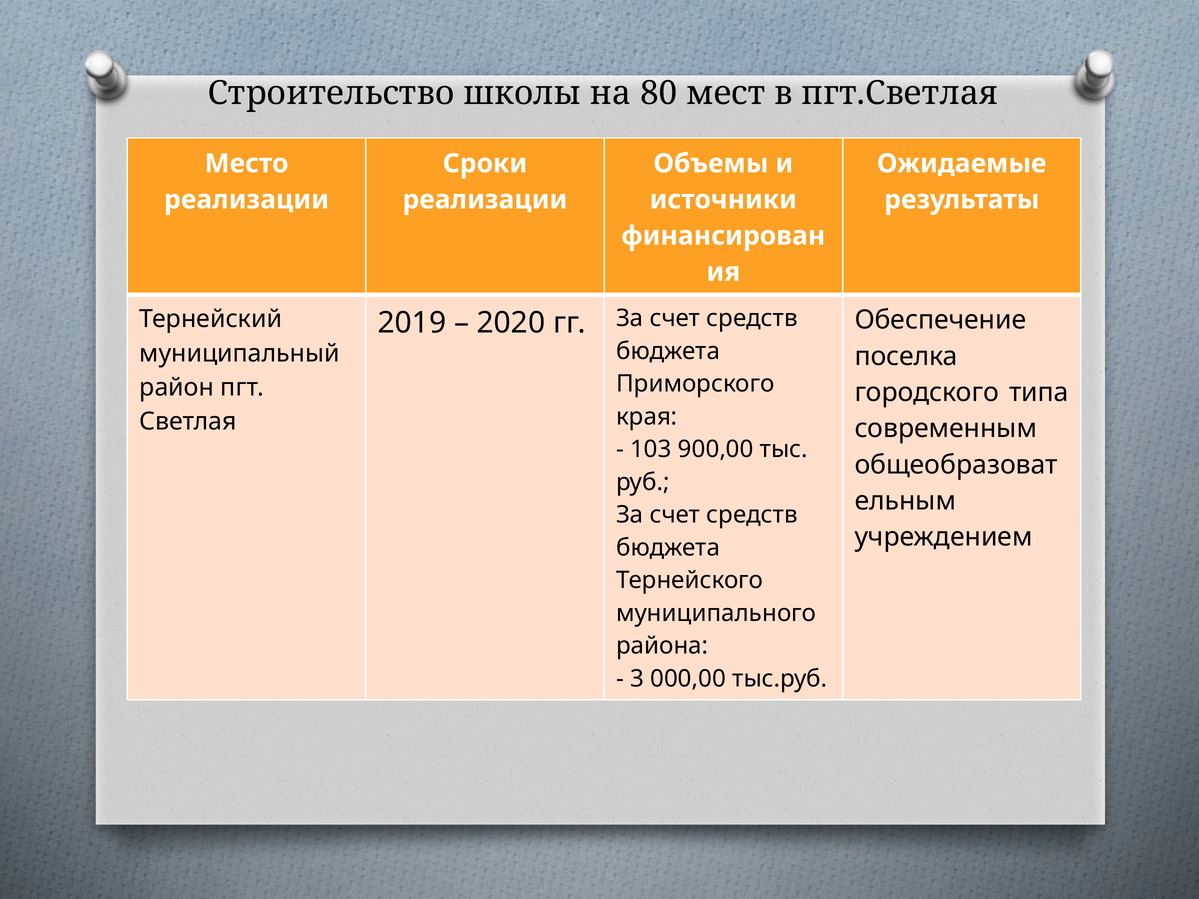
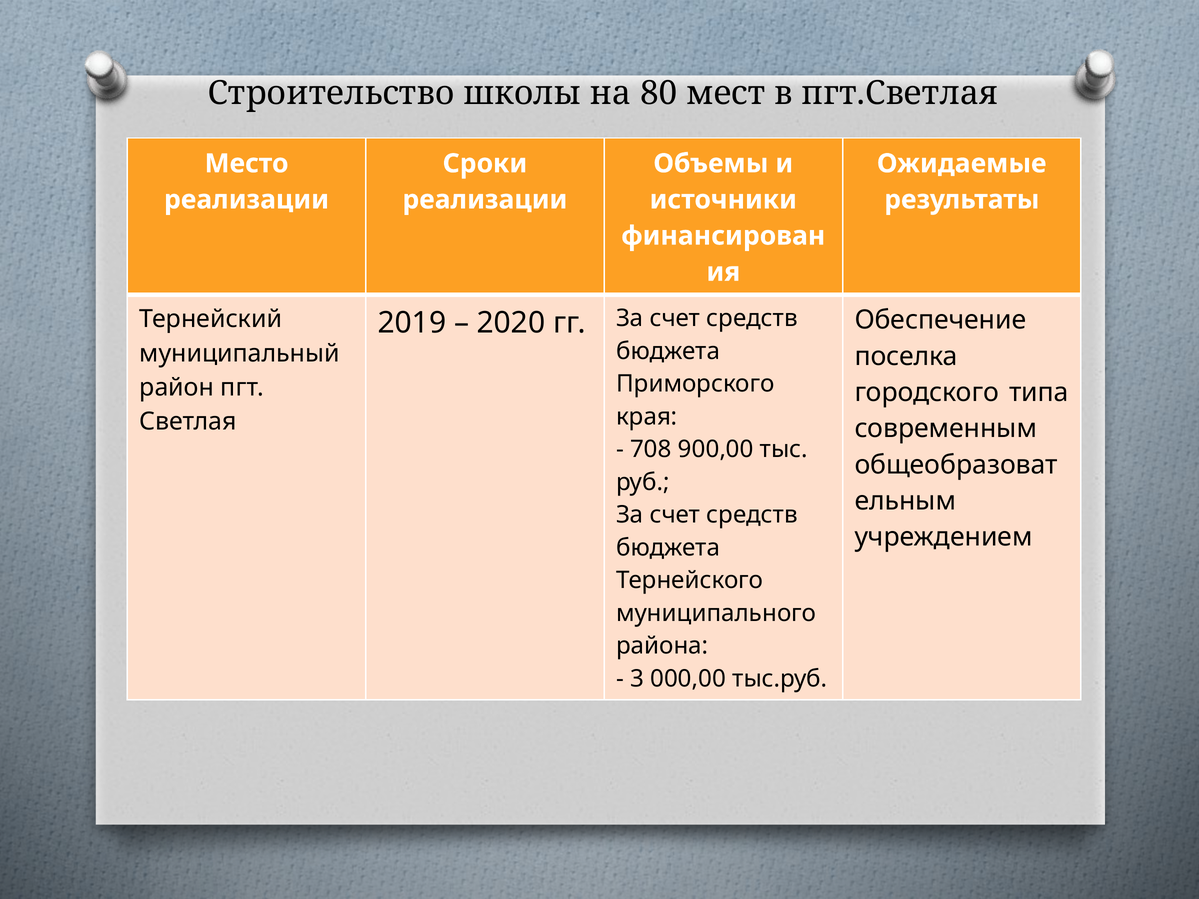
103: 103 -> 708 (651, 450)
